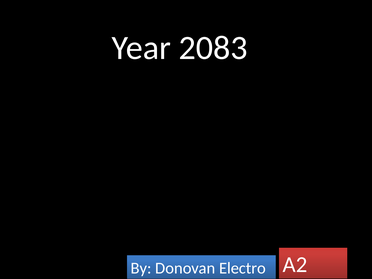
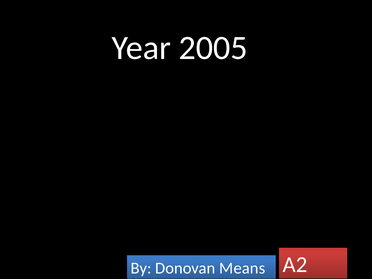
2083: 2083 -> 2005 (213, 48)
Electro: Electro -> Means (242, 268)
